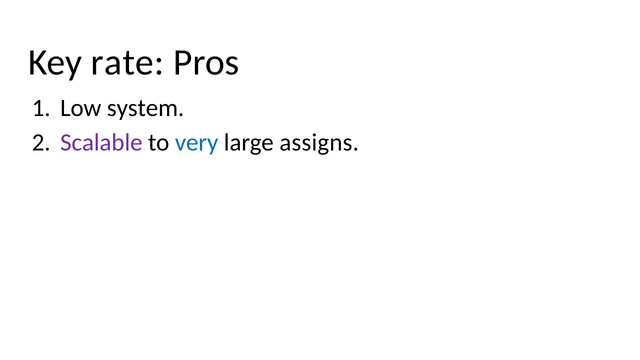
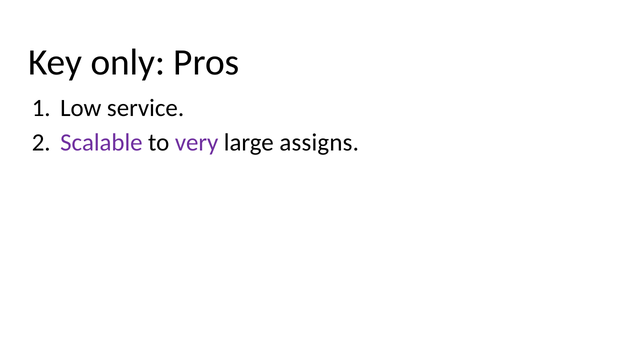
rate: rate -> only (128, 63)
system: system -> service (146, 108)
very colour: blue -> purple (197, 142)
